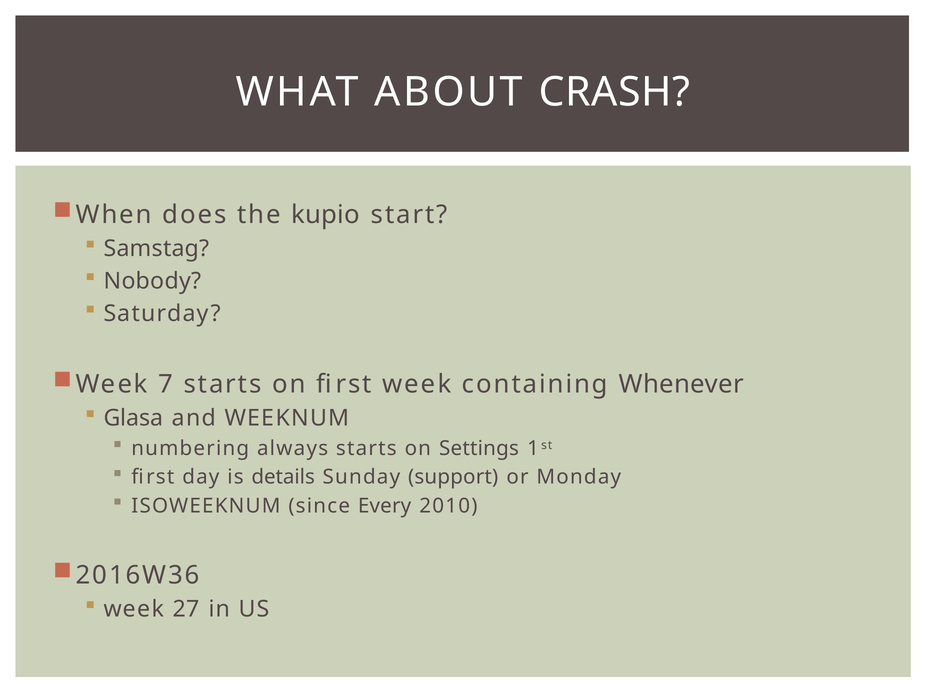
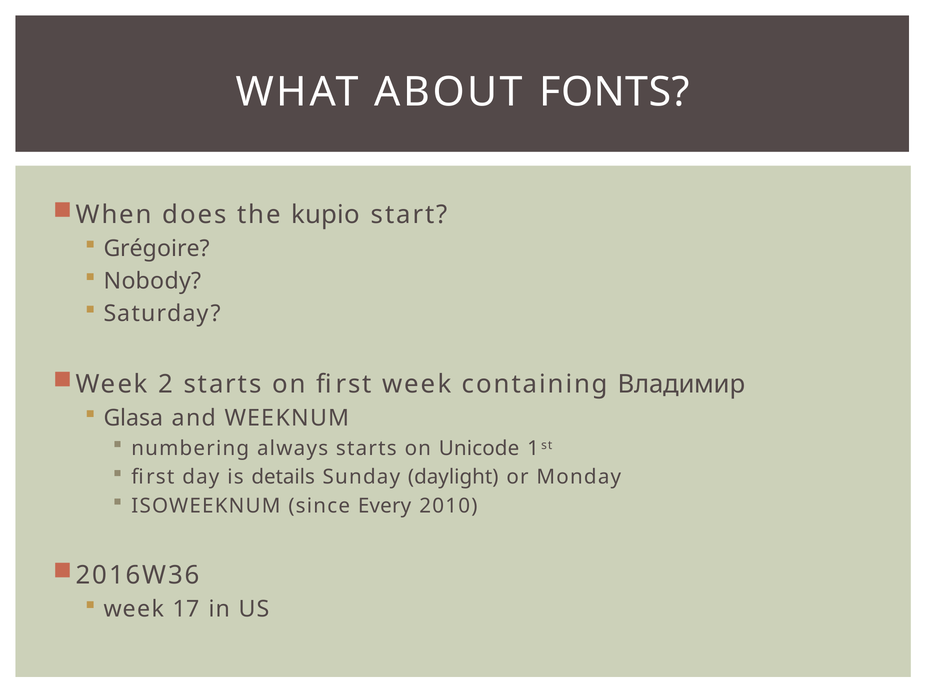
CRASH: CRASH -> FONTS (615, 92)
Samstag: Samstag -> Grégoire (157, 249)
7: 7 -> 2 (166, 385)
Whenever: Whenever -> Владимир (682, 385)
Settings: Settings -> Unicode (479, 449)
support: support -> daylight (453, 477)
27: 27 -> 17 (186, 609)
